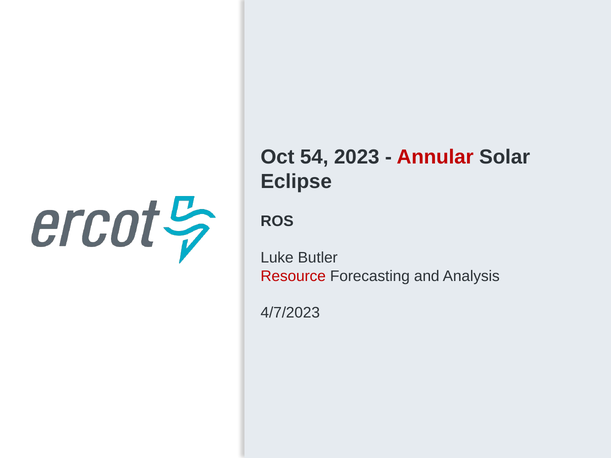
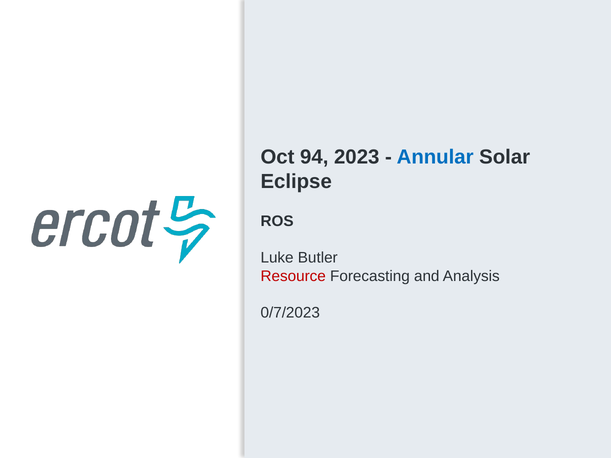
54: 54 -> 94 (314, 157)
Annular colour: red -> blue (435, 157)
4/7/2023: 4/7/2023 -> 0/7/2023 (290, 313)
